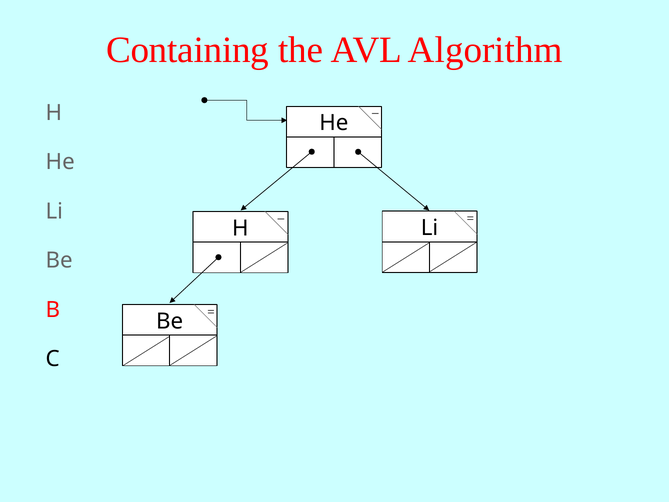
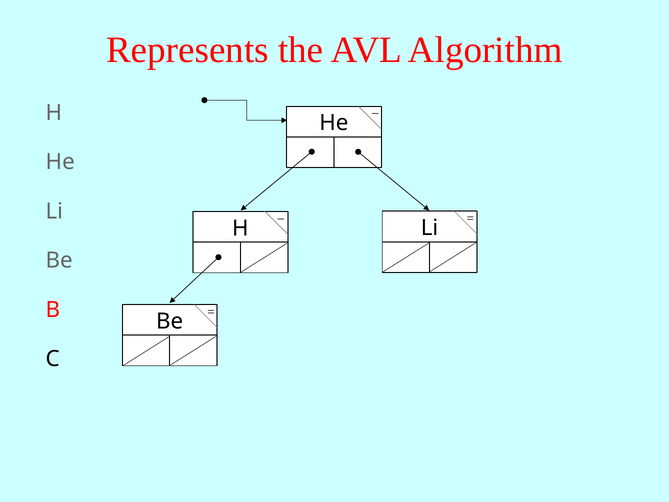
Containing: Containing -> Represents (187, 50)
